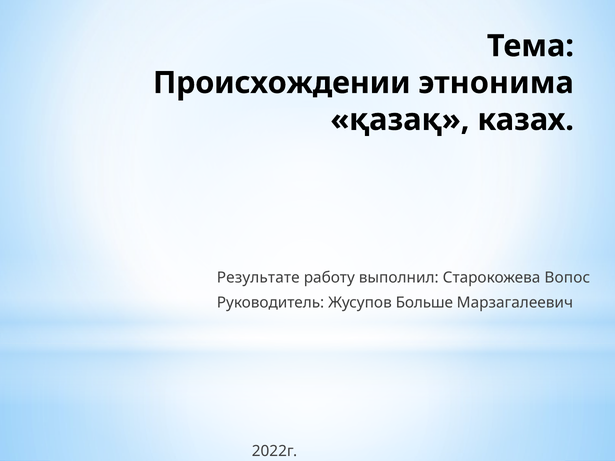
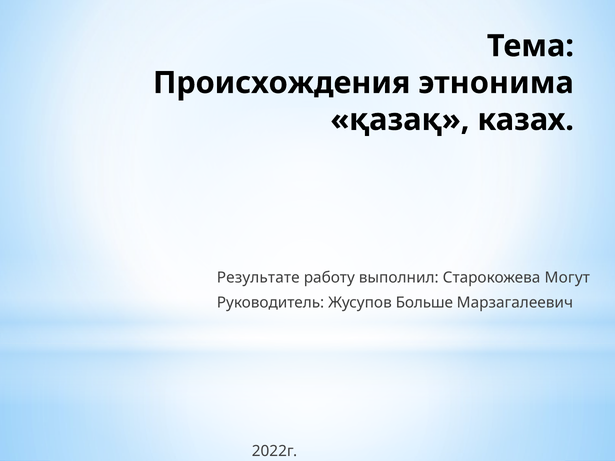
Происхождении: Происхождении -> Происхождения (282, 83)
Вопос: Вопос -> Могут (567, 278)
